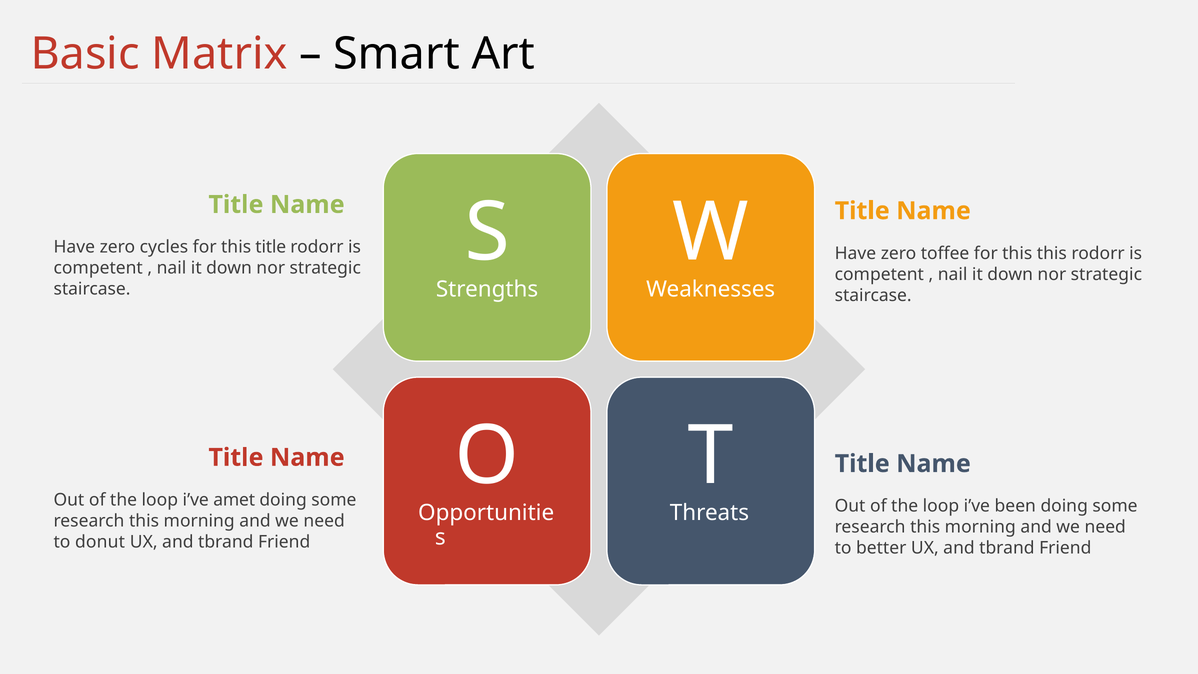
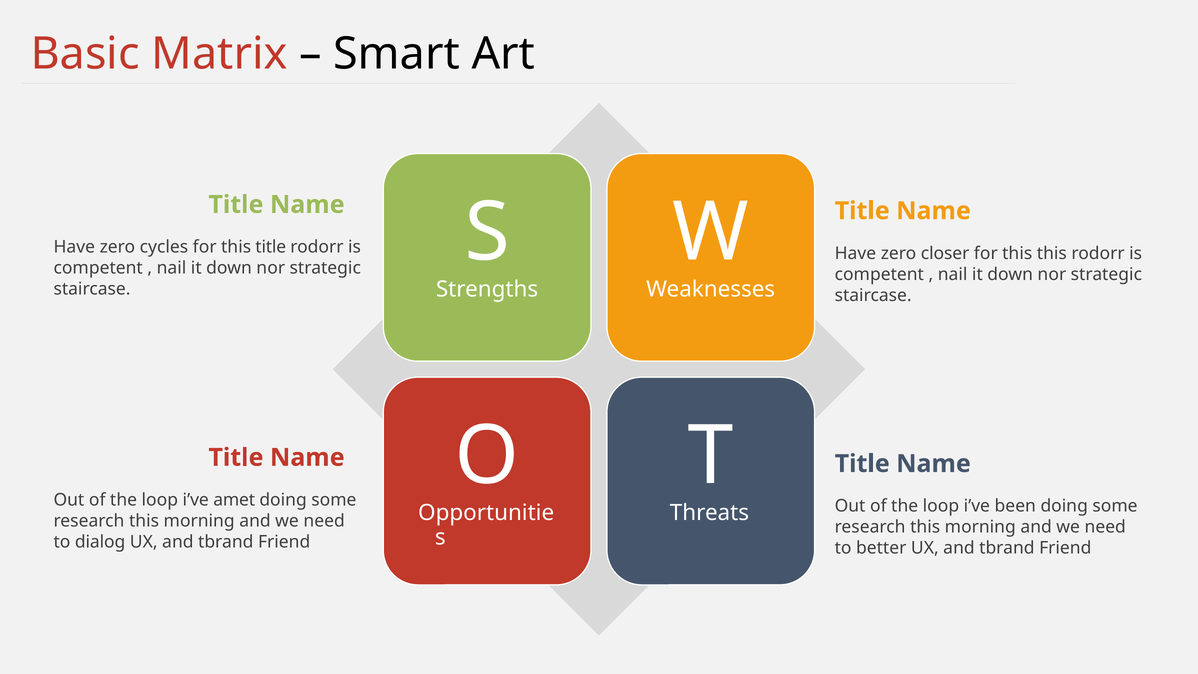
toffee: toffee -> closer (945, 253)
donut: donut -> dialog (100, 542)
